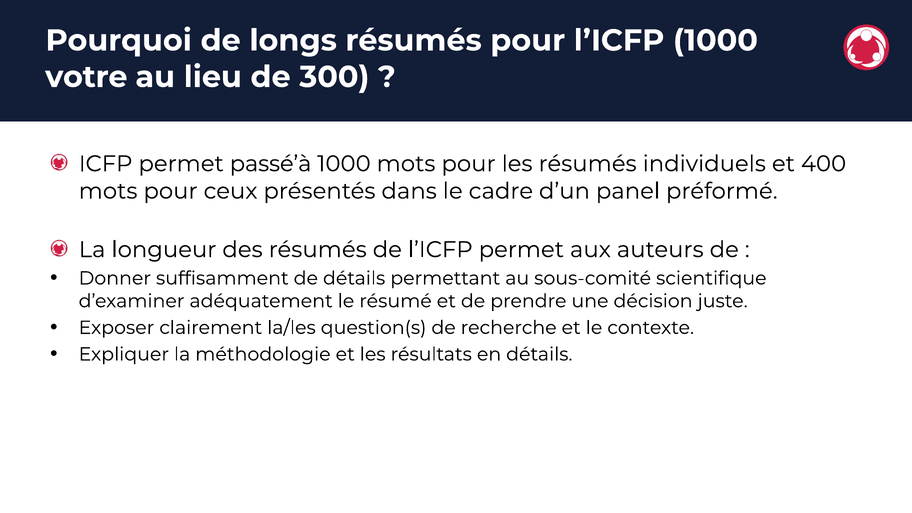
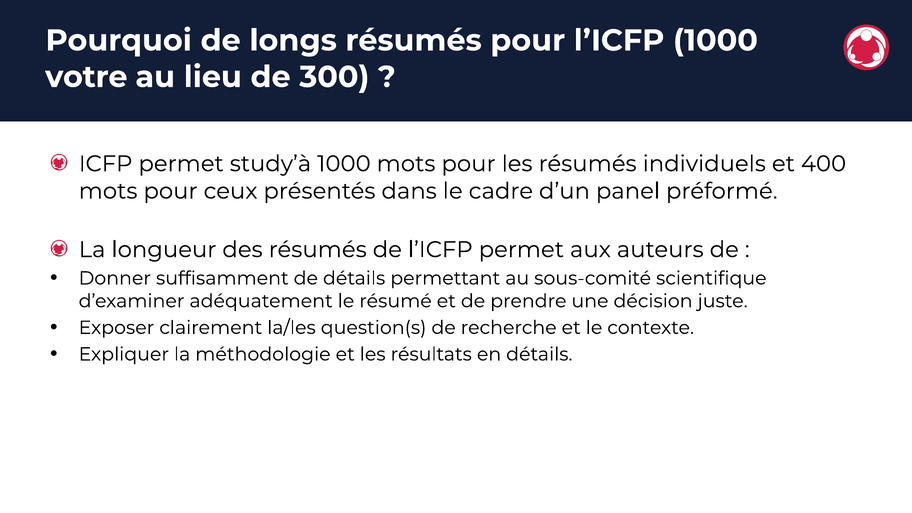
passé’à: passé’à -> study’à (270, 164)
